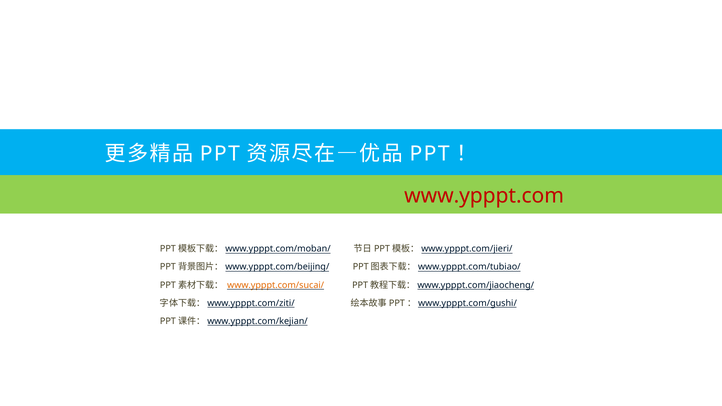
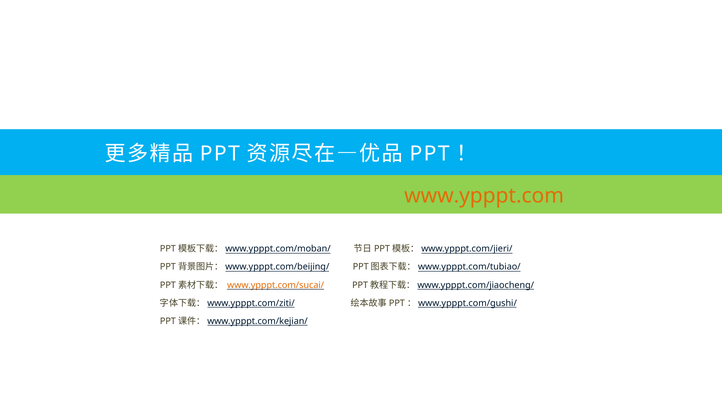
www.ypppt.com colour: red -> orange (484, 196)
